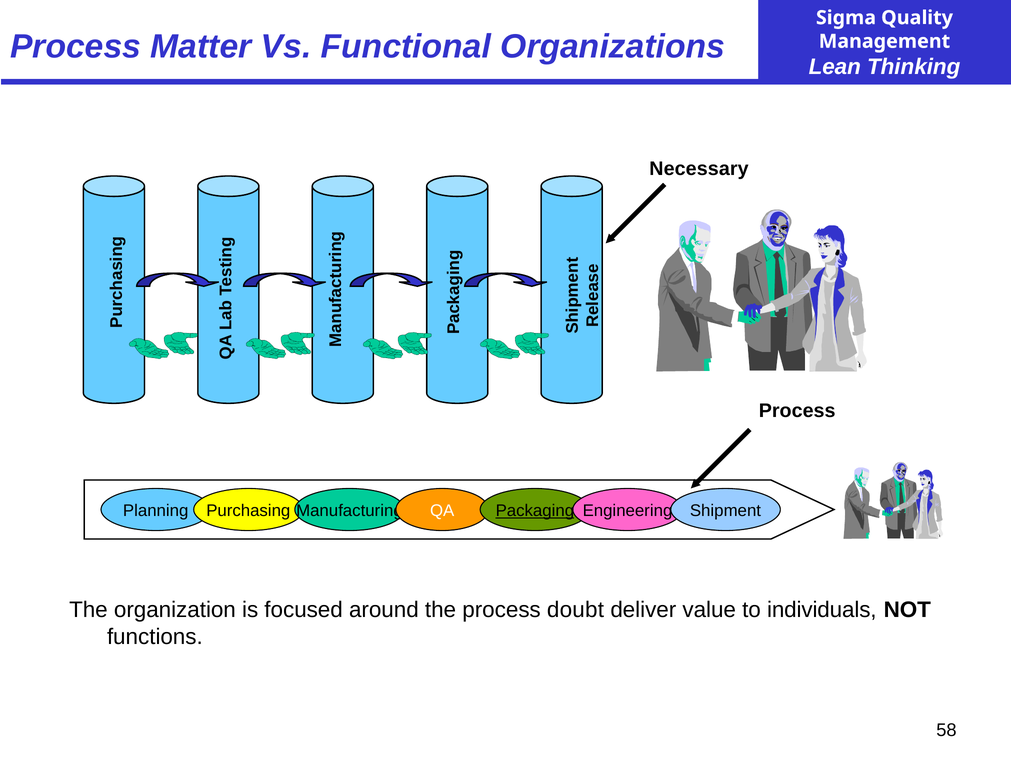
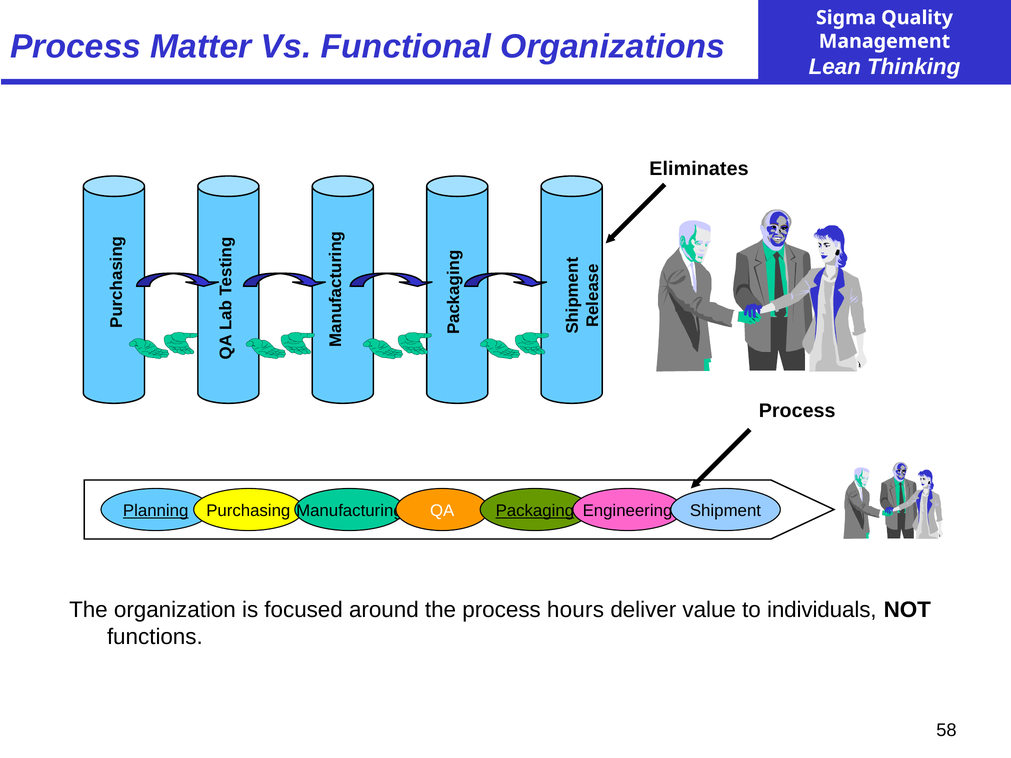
Necessary: Necessary -> Eliminates (699, 169)
Planning underline: none -> present (156, 511)
doubt: doubt -> hours (575, 610)
